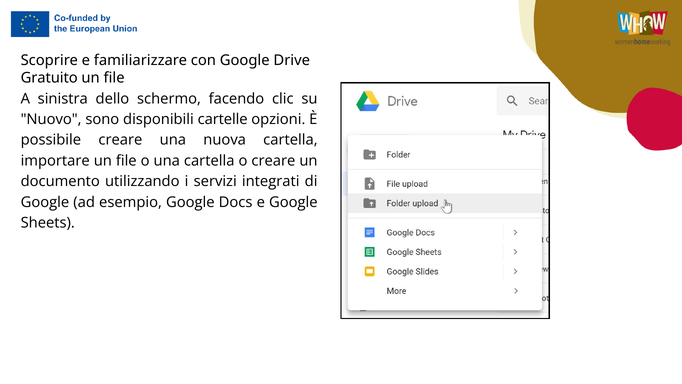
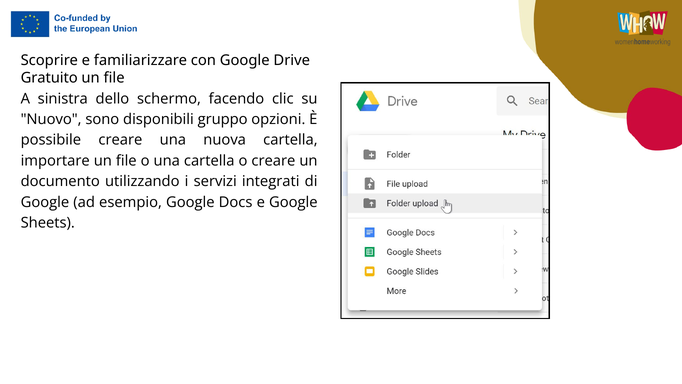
cartelle: cartelle -> gruppo (223, 119)
